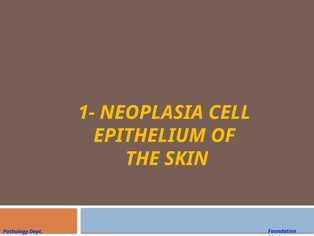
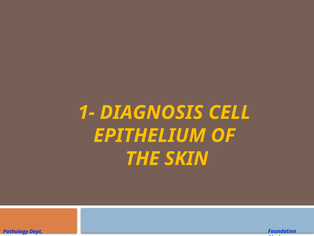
NEOPLASIA: NEOPLASIA -> DIAGNOSIS (152, 112)
